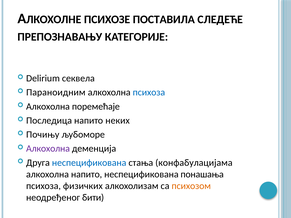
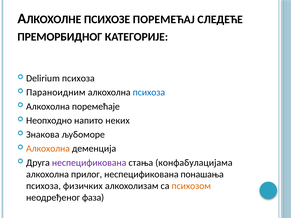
ПОСТАВИЛА: ПОСТАВИЛА -> ПОРЕМЕЋАЈ (164, 19)
ПРЕПОЗНАВАЊУ: ПРЕПОЗНАВАЊУ -> ПРЕМОРБИДНОГ (60, 37)
Delirium секвела: секвела -> психоза (78, 78)
Последица: Последица -> Неопходно (49, 121)
Почињу: Почињу -> Знакова (43, 135)
Алкохолна colour: purple -> orange (48, 149)
неспецификована colour: blue -> purple (89, 163)
алкохолна напито: напито -> прилог (87, 174)
бити: бити -> фаза (93, 198)
